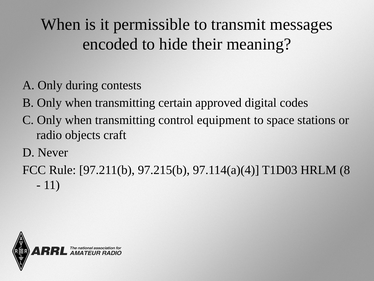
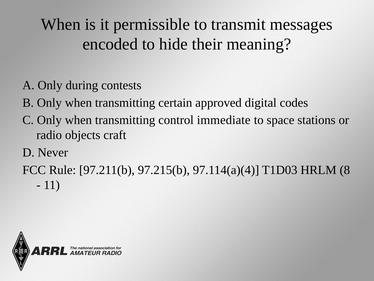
equipment: equipment -> immediate (224, 120)
